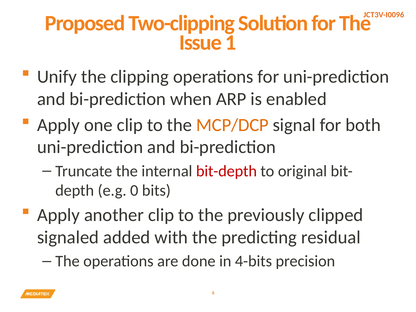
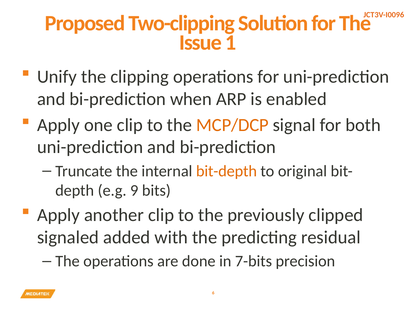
bit-depth colour: red -> orange (226, 171)
0: 0 -> 9 (134, 190)
4-bits: 4-bits -> 7-bits (254, 261)
